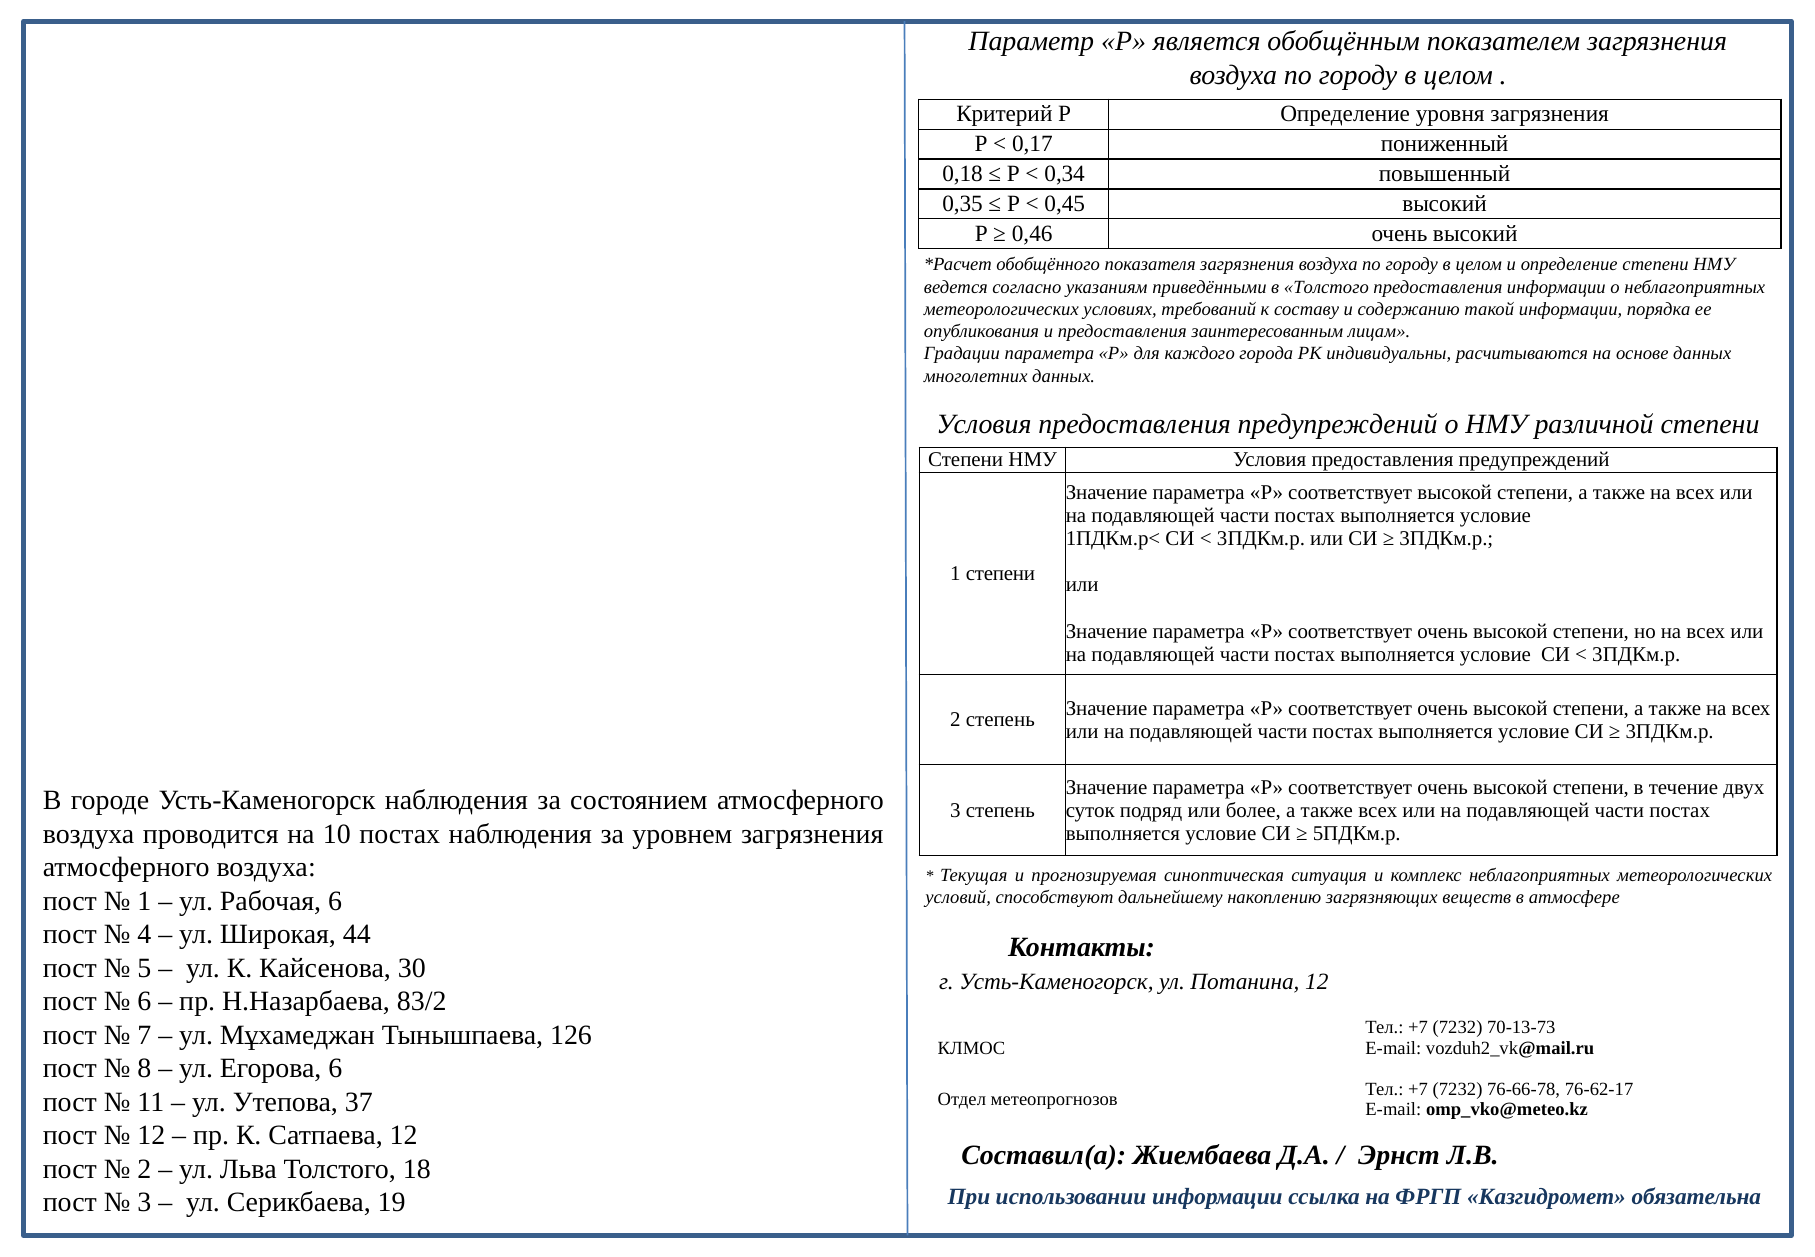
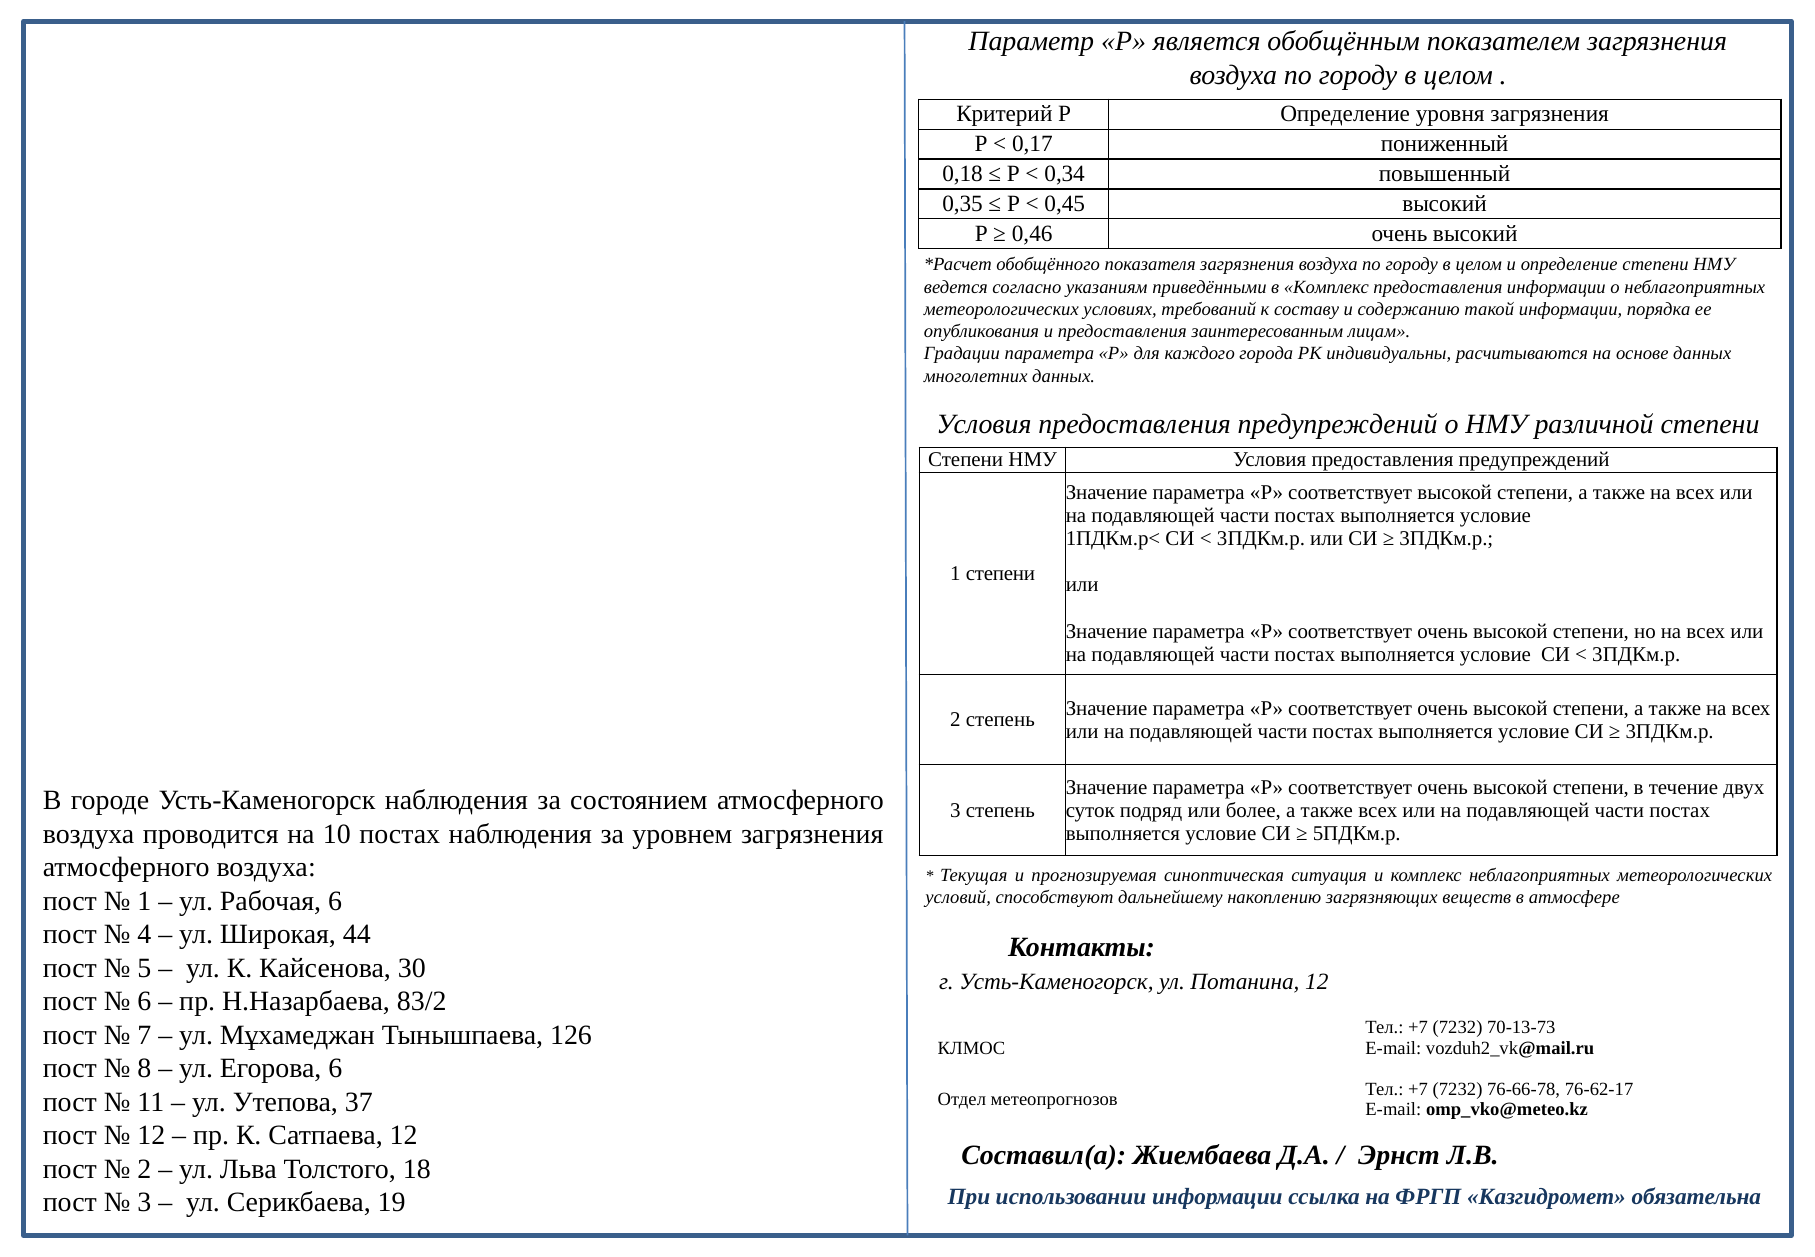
в Толстого: Толстого -> Комплекс (1326, 287)
